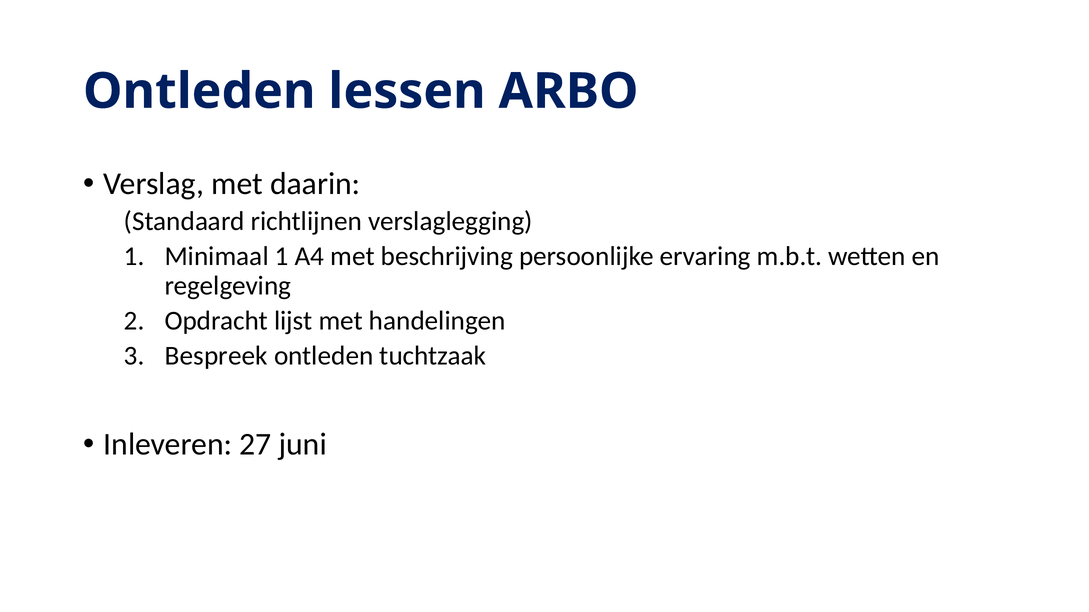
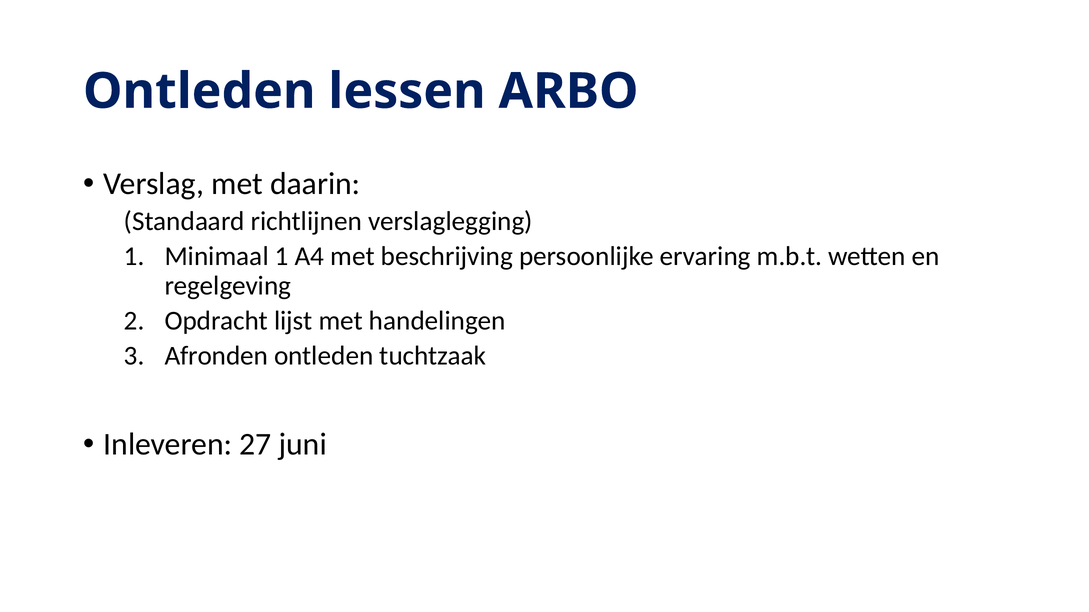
Bespreek: Bespreek -> Afronden (216, 356)
